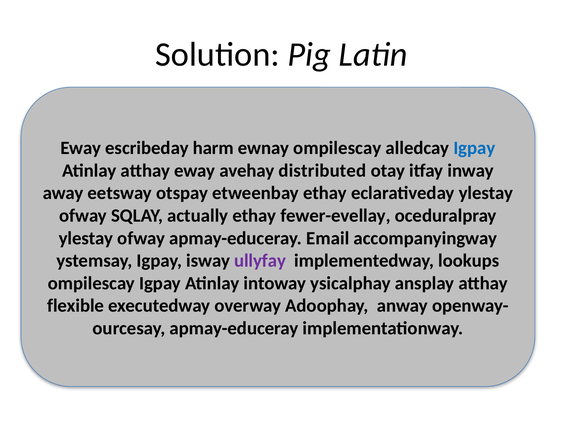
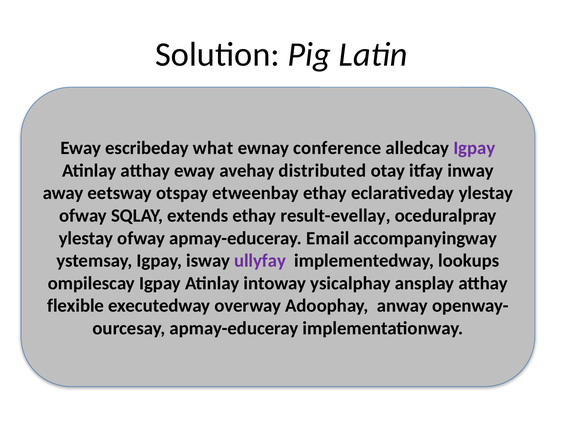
harm: harm -> what (213, 148)
ompilescay: ompilescay -> conference (337, 148)
Igpay colour: blue -> purple (474, 148)
actually: actually -> extends (198, 216)
fewer-evellay: fewer-evellay -> result-evellay (335, 216)
